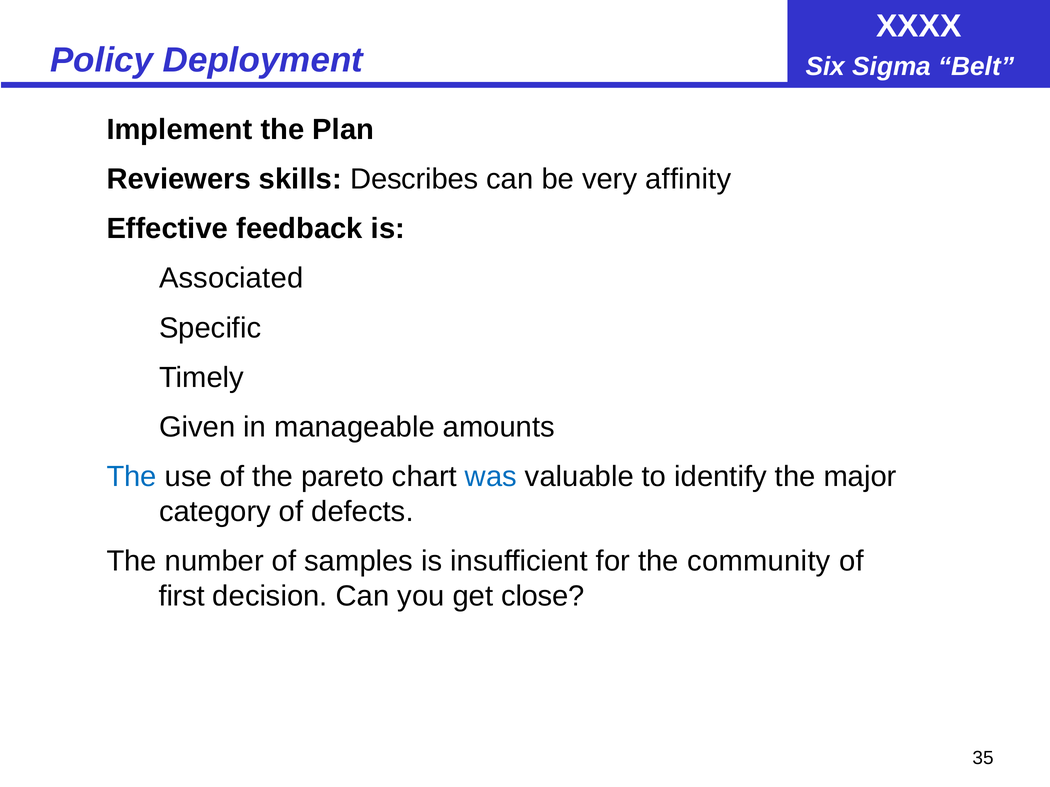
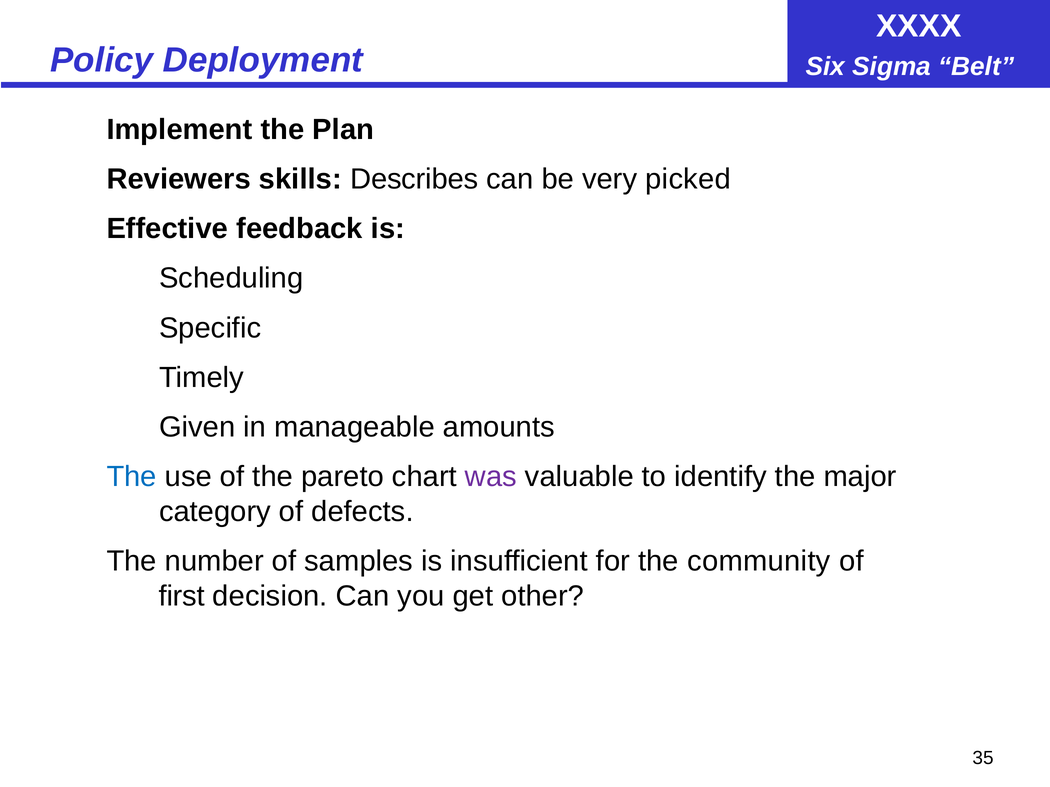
affinity: affinity -> picked (688, 179)
Associated: Associated -> Scheduling (231, 279)
was colour: blue -> purple (491, 477)
close: close -> other (543, 597)
